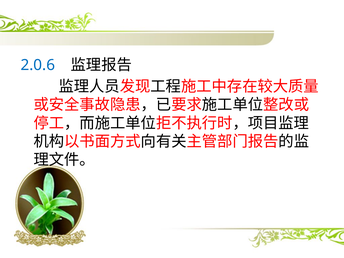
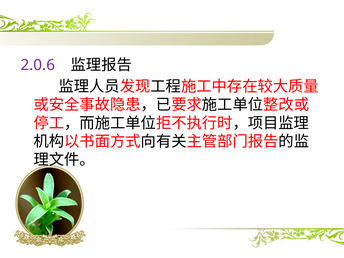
2.0.6 colour: blue -> purple (38, 65)
